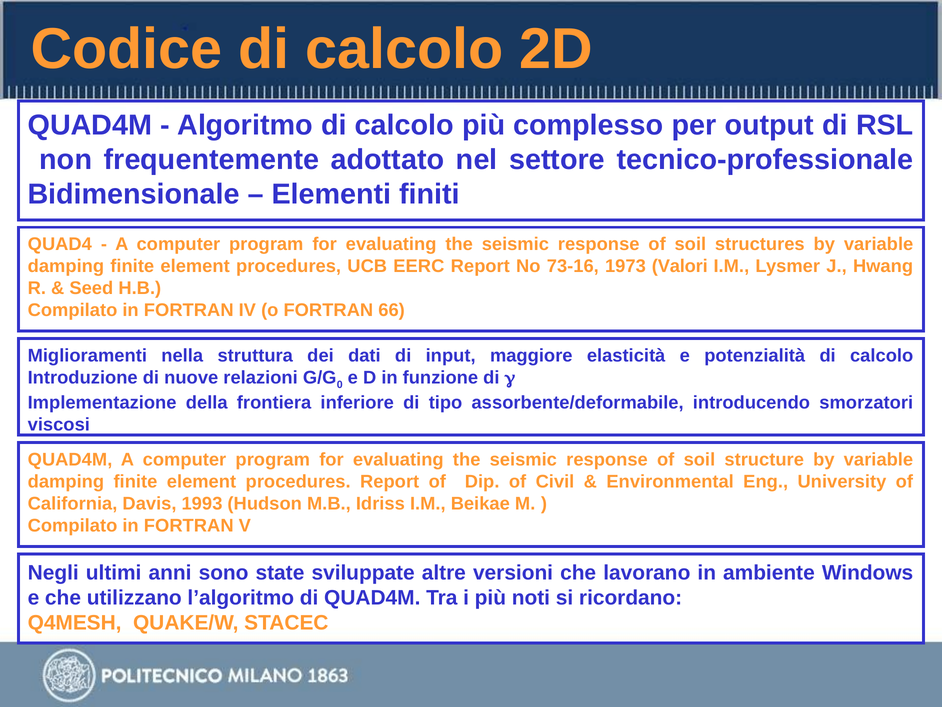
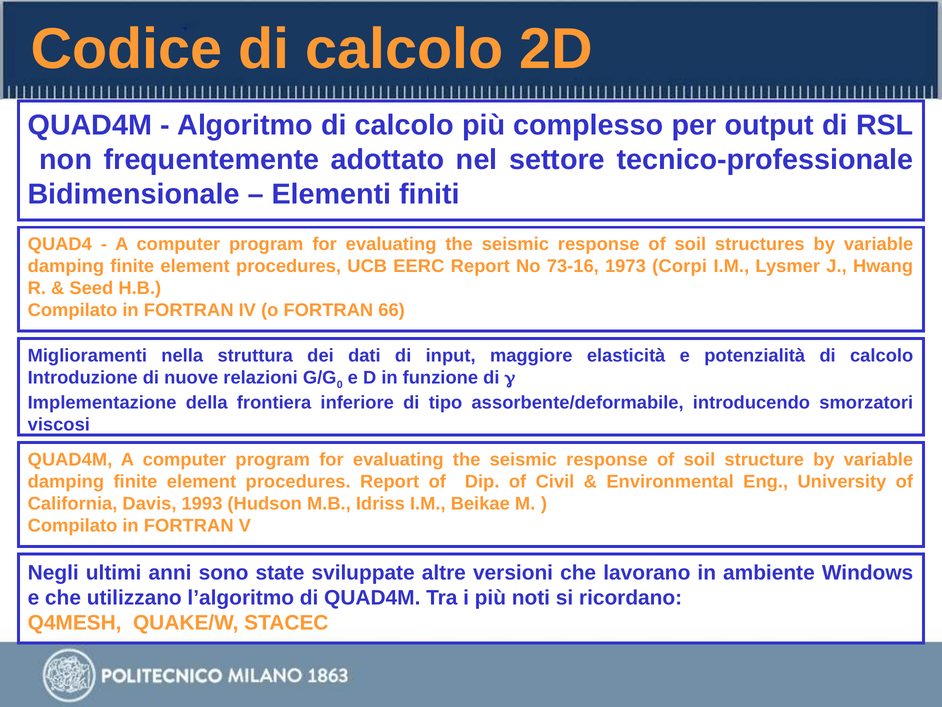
Valori: Valori -> Corpi (680, 266)
